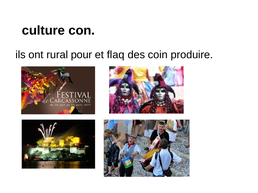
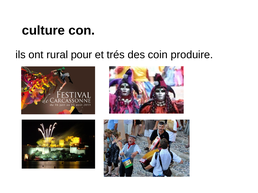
flaq: flaq -> trés (116, 55)
